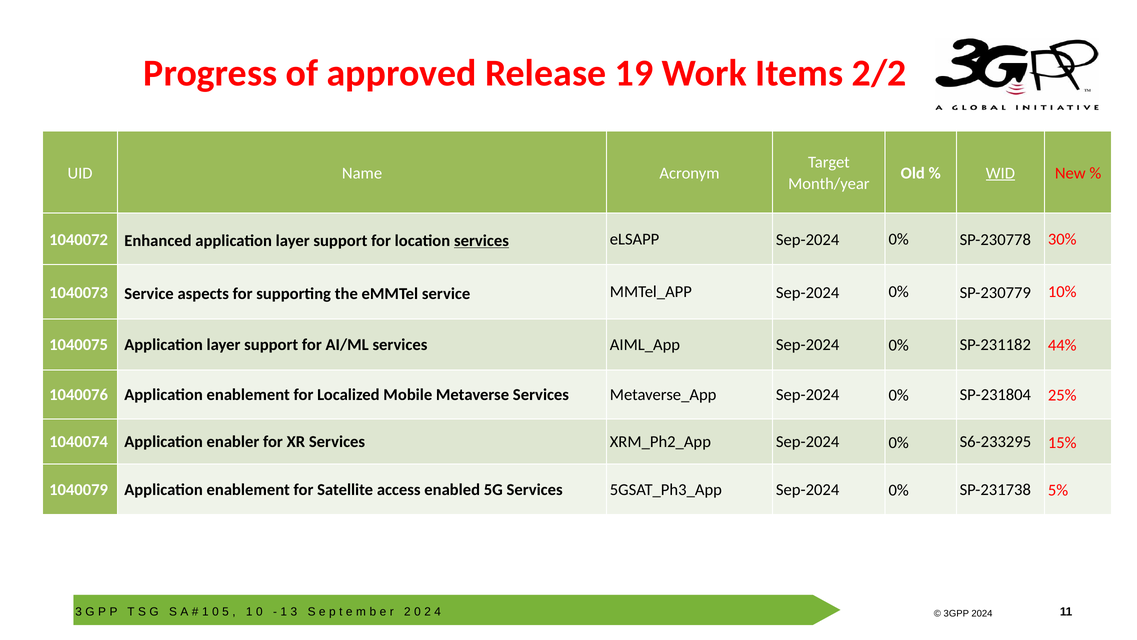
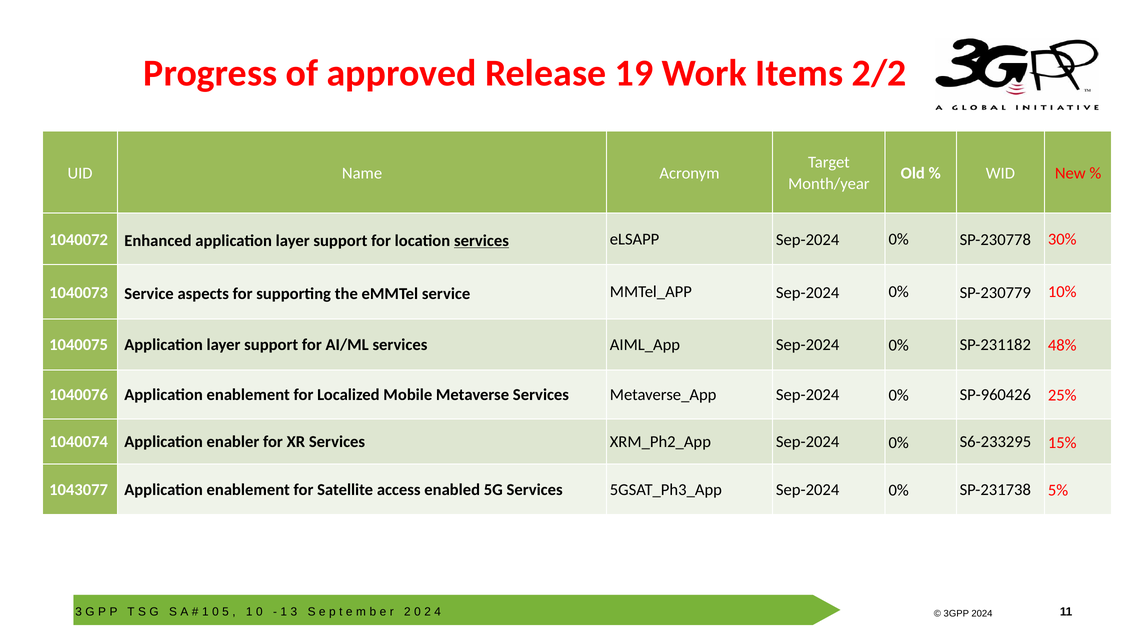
WID underline: present -> none (1000, 173)
44%: 44% -> 48% (1062, 345)
SP-231804: SP-231804 -> SP-960426 (995, 394)
1040079: 1040079 -> 1043077 (79, 489)
